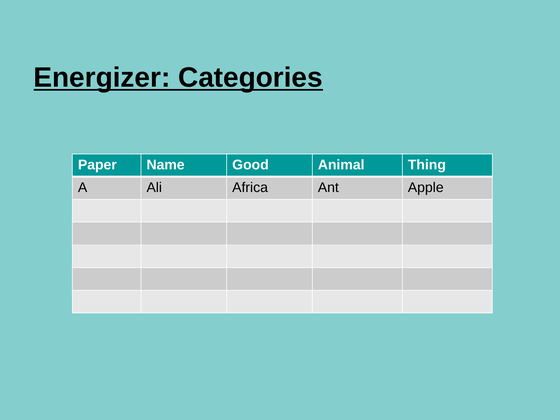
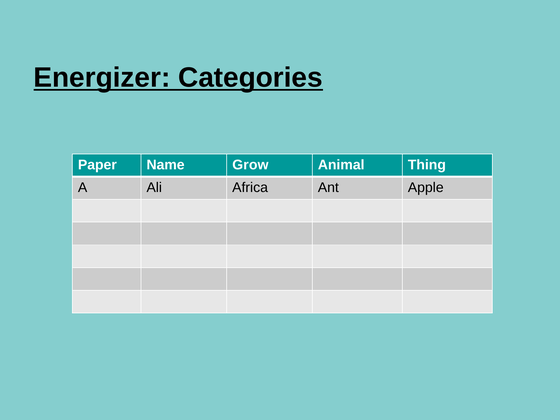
Good: Good -> Grow (250, 165)
